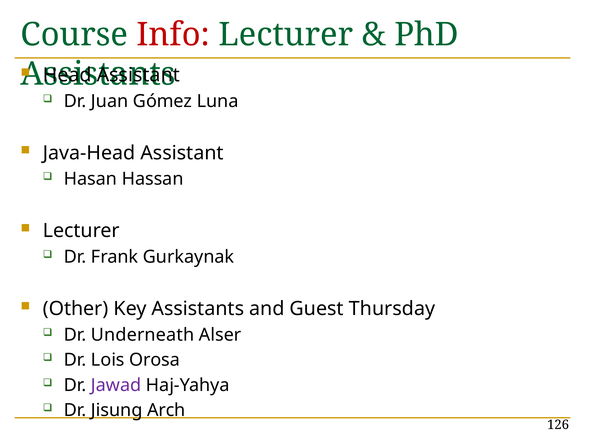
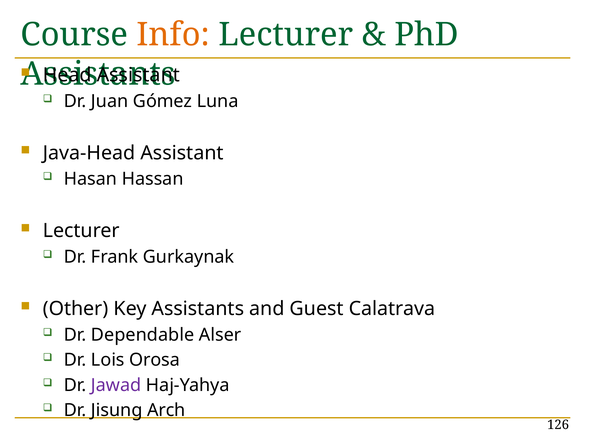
Info colour: red -> orange (173, 35)
Thursday: Thursday -> Calatrava (392, 309)
Underneath: Underneath -> Dependable (143, 335)
